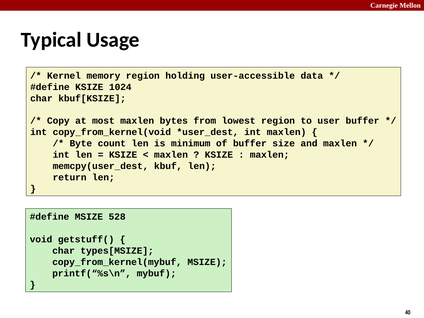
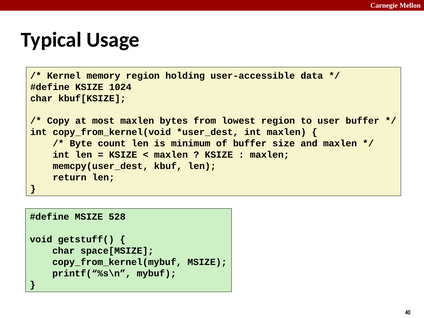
types[MSIZE: types[MSIZE -> space[MSIZE (117, 251)
